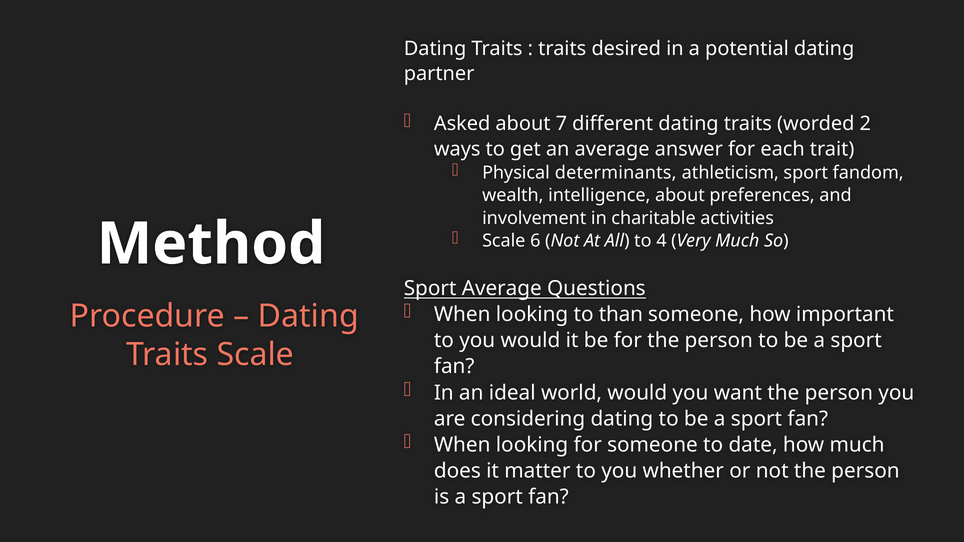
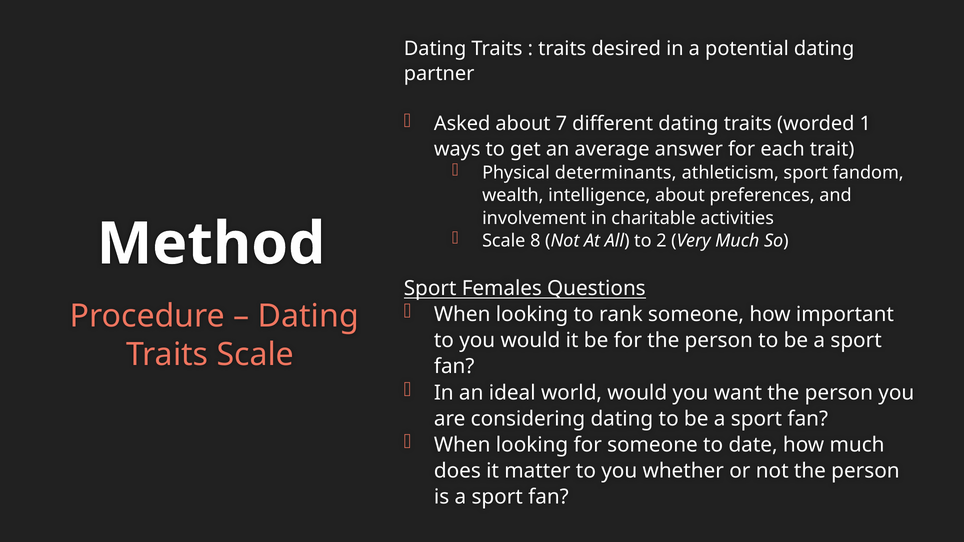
2: 2 -> 1 (865, 124)
6: 6 -> 8 (535, 241)
4: 4 -> 2 (661, 241)
Sport Average: Average -> Females (502, 288)
than: than -> rank (621, 315)
